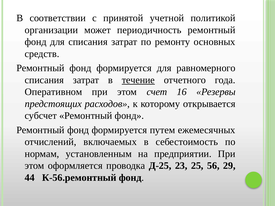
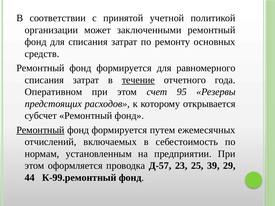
периодичность: периодичность -> заключенными (149, 30)
16: 16 -> 95 (182, 92)
Ремонтный underline: none -> present (40, 130)
Д-25: Д-25 -> Д-57 (160, 166)
56: 56 -> 39 (213, 166)
К-56.ремонтный: К-56.ремонтный -> К-99.ремонтный (79, 178)
